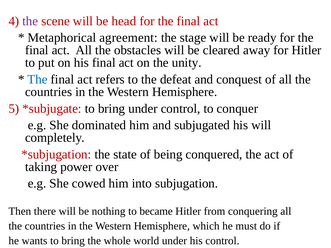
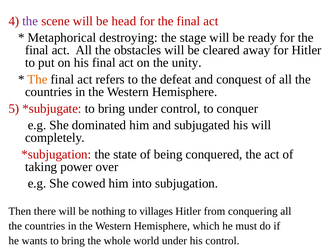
agreement: agreement -> destroying (129, 38)
The colour: blue -> orange (37, 79)
became: became -> villages (156, 211)
